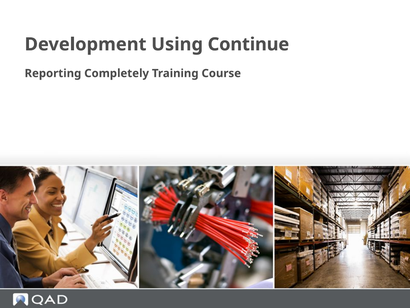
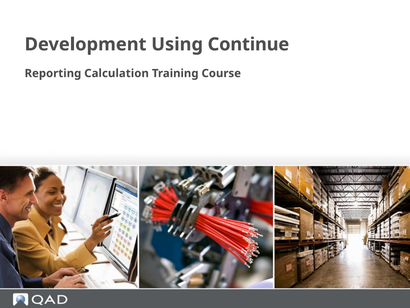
Completely: Completely -> Calculation (117, 73)
